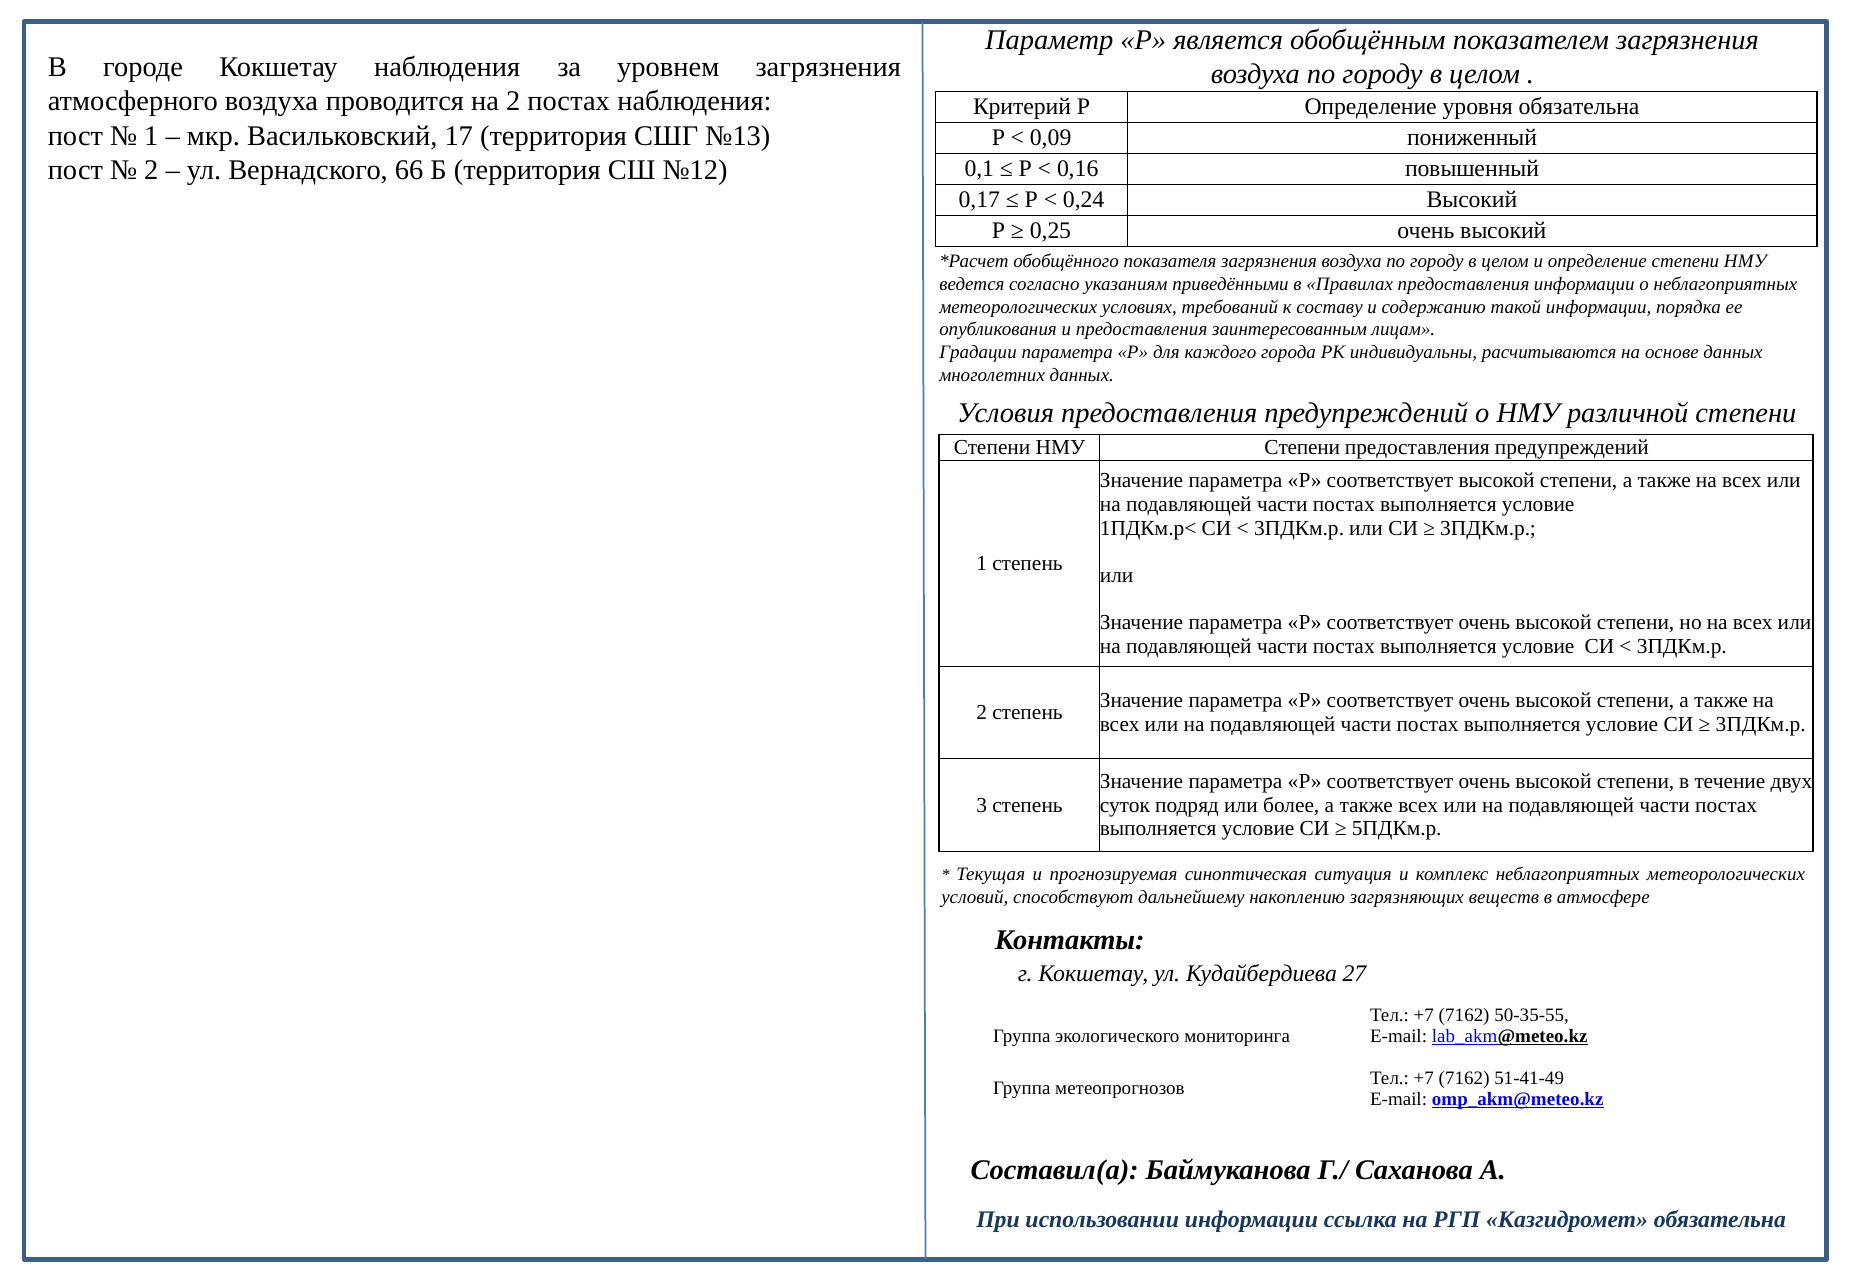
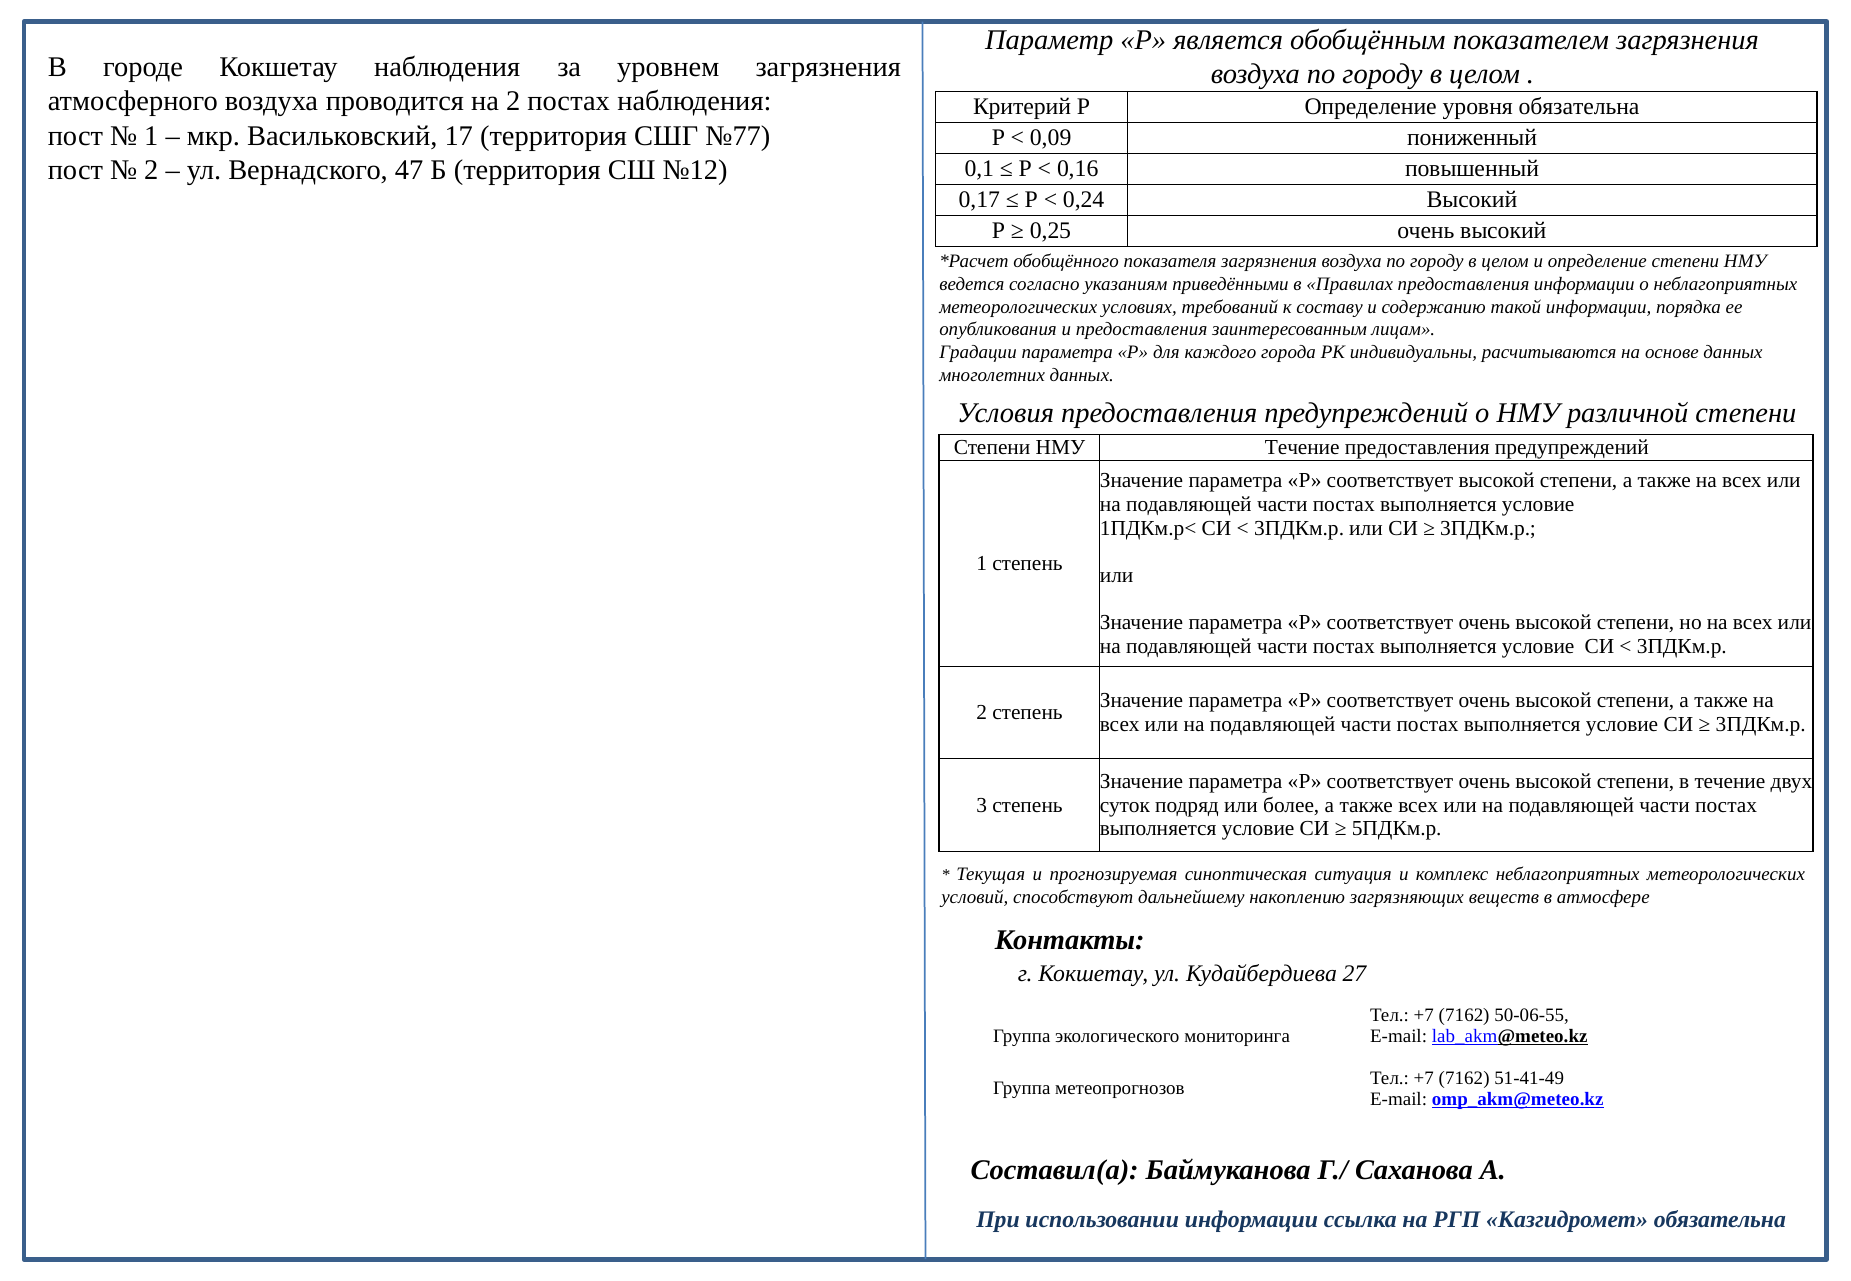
№13: №13 -> №77 (738, 136)
66: 66 -> 47 (409, 170)
НМУ Степени: Степени -> Течение (1302, 448)
50-35-55: 50-35-55 -> 50-06-55 (1532, 1016)
